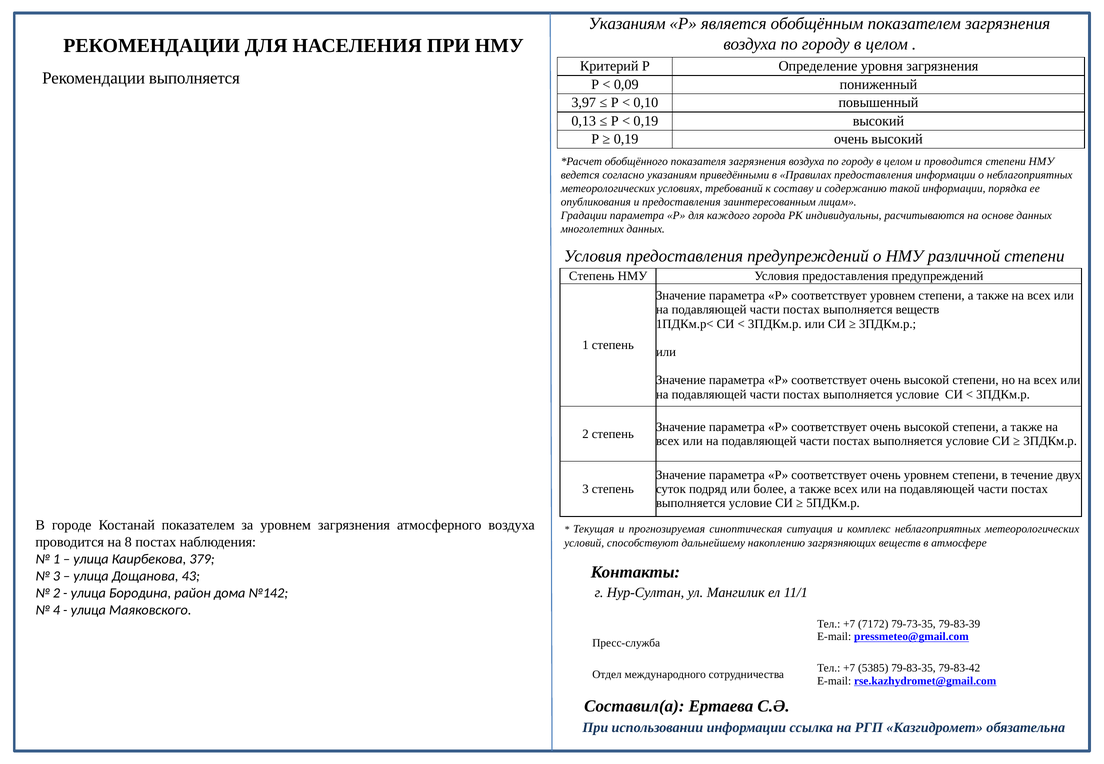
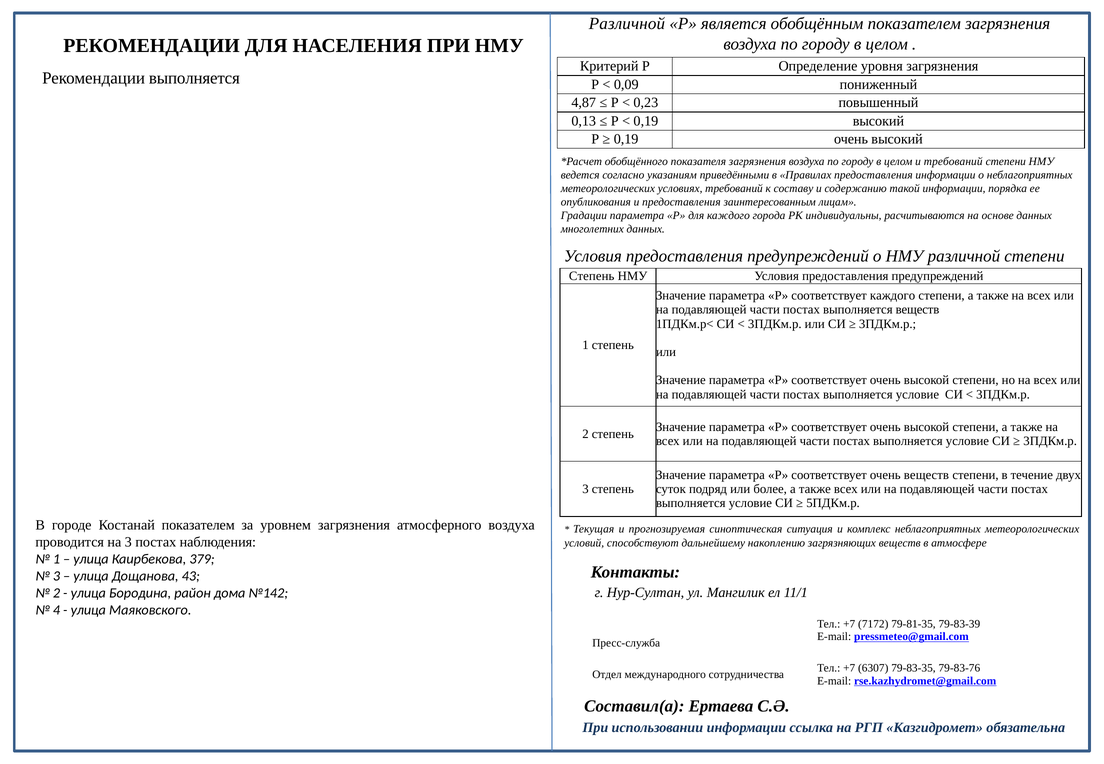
Указаниям: Указаниям -> Различной (627, 24)
3,97: 3,97 -> 4,87 (584, 103)
0,10: 0,10 -> 0,23 (646, 103)
и проводится: проводится -> требований (953, 161)
соответствует уровнем: уровнем -> каждого (893, 296)
очень уровнем: уровнем -> веществ (926, 475)
на 8: 8 -> 3 (128, 542)
79-73-35: 79-73-35 -> 79-81-35 (913, 624)
5385: 5385 -> 6307 (873, 668)
79-83-42: 79-83-42 -> 79-83-76 (959, 668)
